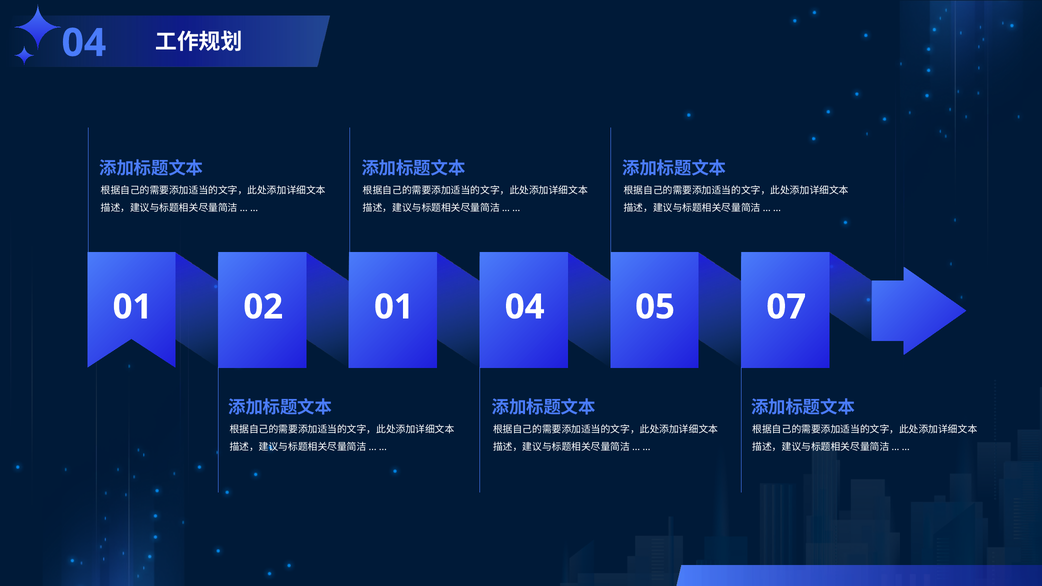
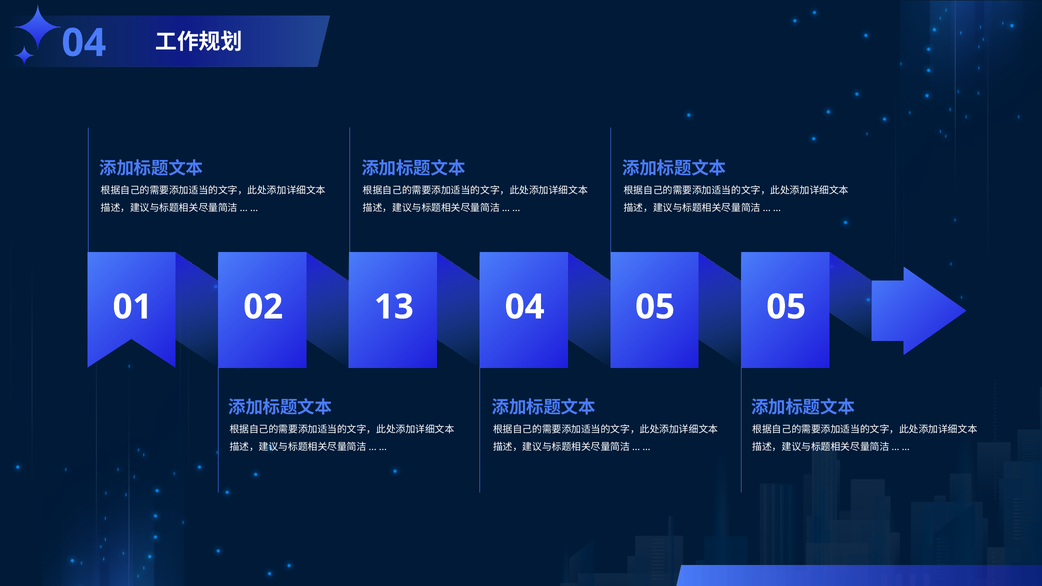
02 01: 01 -> 13 (394, 307)
05 07: 07 -> 05 (786, 307)
